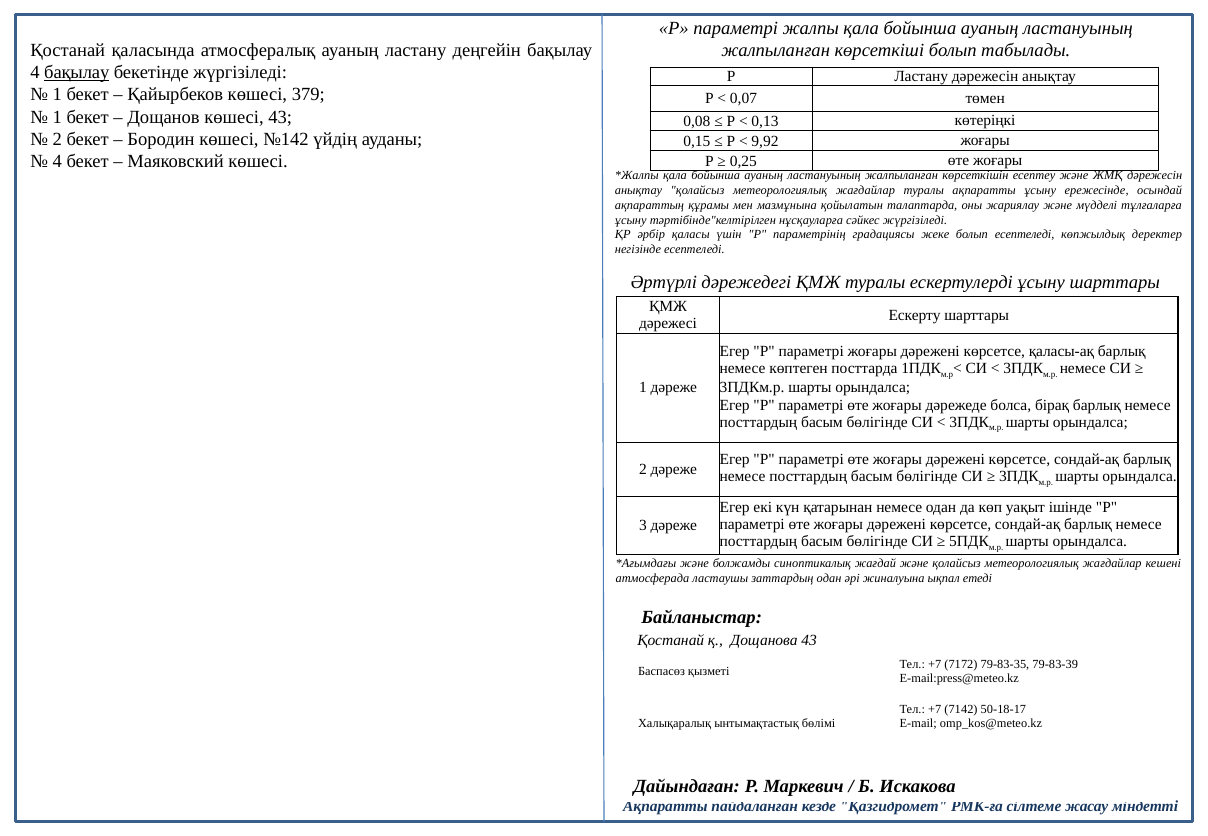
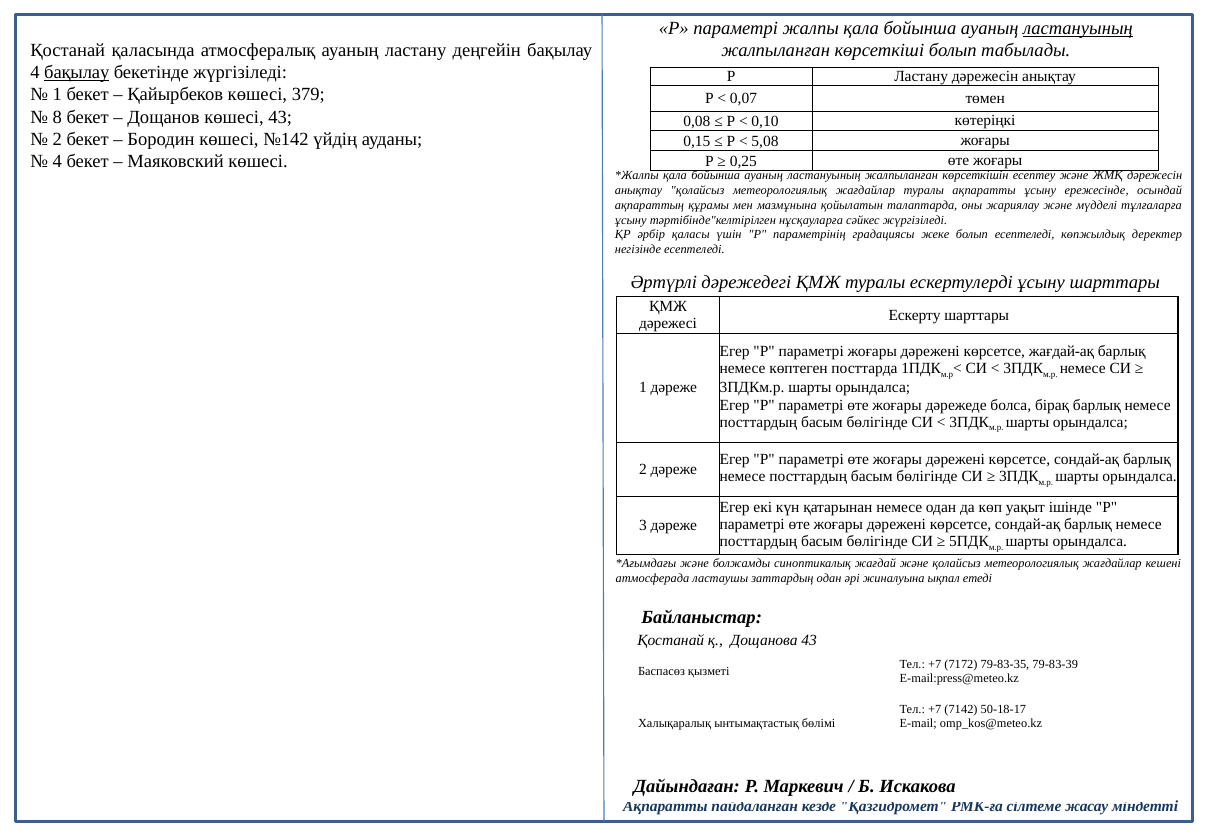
ластануының underline: none -> present (1078, 28)
1: 1 -> 8 (57, 117)
0,13: 0,13 -> 0,10 (765, 122)
9,92: 9,92 -> 5,08 (765, 141)
қаласы-ақ: қаласы-ақ -> жағдай-ақ (1061, 351)
